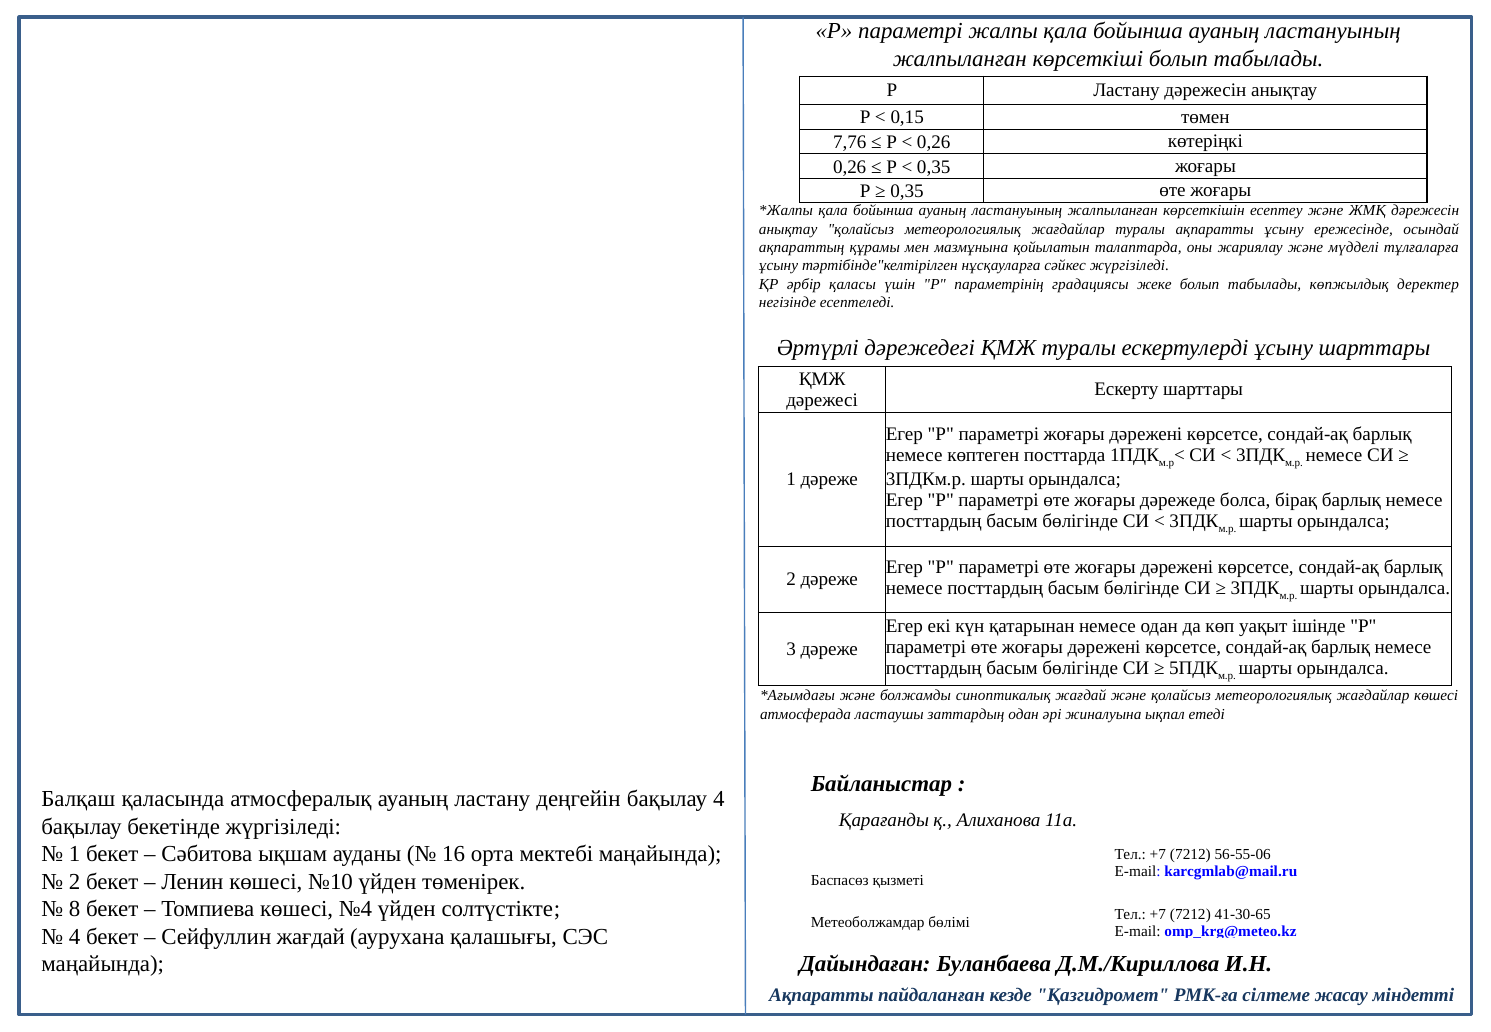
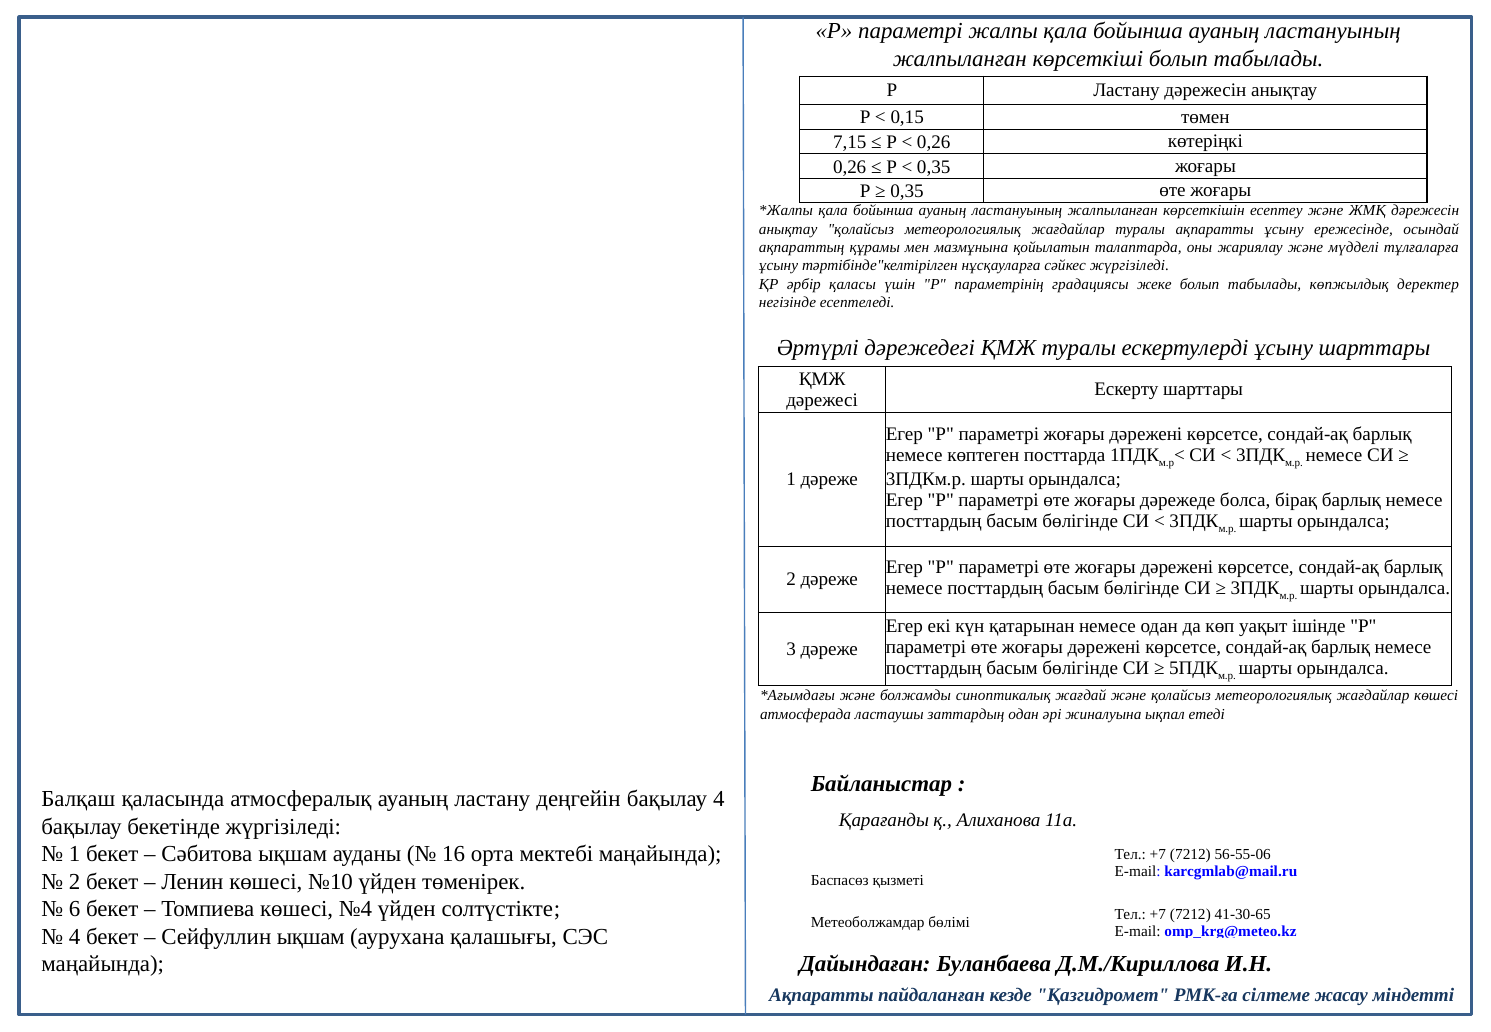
7,76: 7,76 -> 7,15 (850, 142)
8: 8 -> 6 (75, 909)
Сейфуллин жағдай: жағдай -> ықшам (311, 937)
